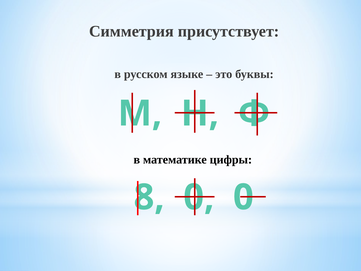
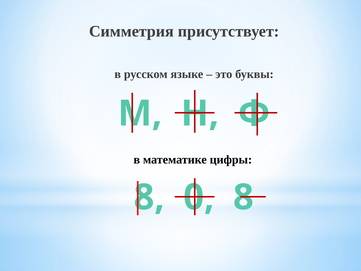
0: 0 -> 8 (243, 197)
